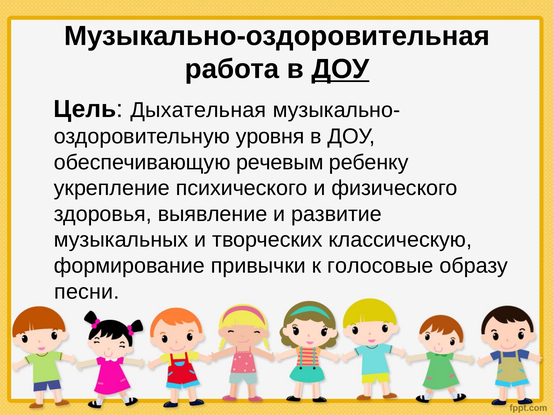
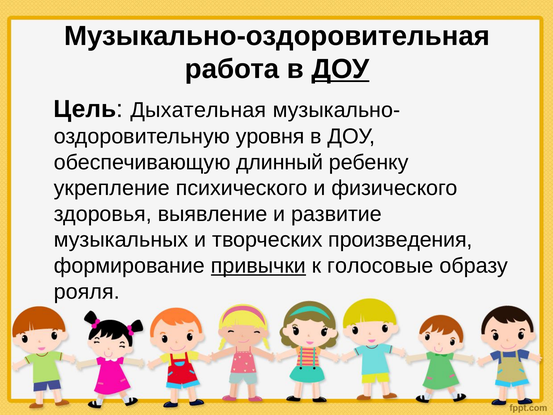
речевым: речевым -> длинный (280, 162)
классическую: классическую -> произведения (400, 240)
привычки underline: none -> present (258, 266)
песни: песни -> рояля (87, 291)
